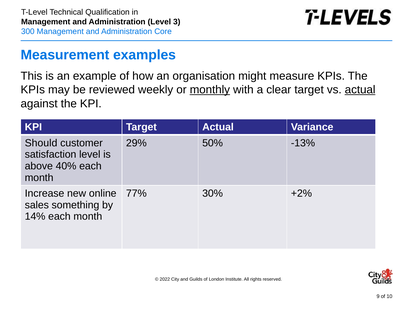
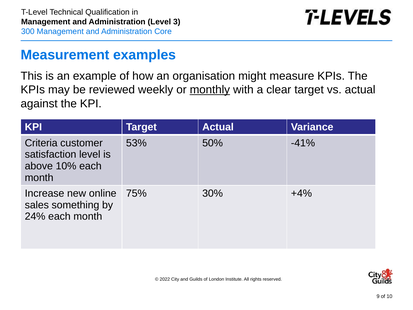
actual underline: present -> none (360, 90)
Should: Should -> Criteria (41, 143)
29%: 29% -> 53% (136, 143)
-13%: -13% -> -41% (303, 143)
40%: 40% -> 10% (66, 166)
77%: 77% -> 75% (136, 193)
+2%: +2% -> +4% (301, 193)
14%: 14% -> 24% (35, 216)
